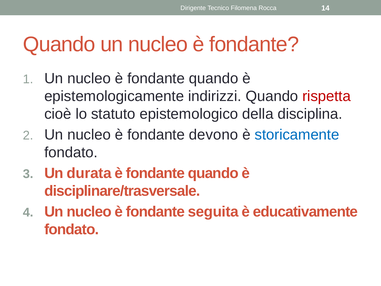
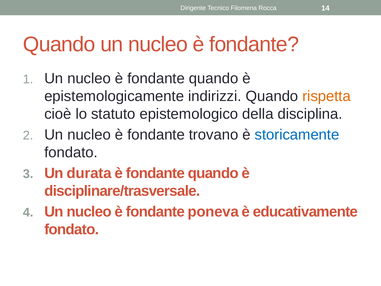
rispetta colour: red -> orange (327, 96)
devono: devono -> trovano (214, 135)
seguita: seguita -> poneva (213, 212)
